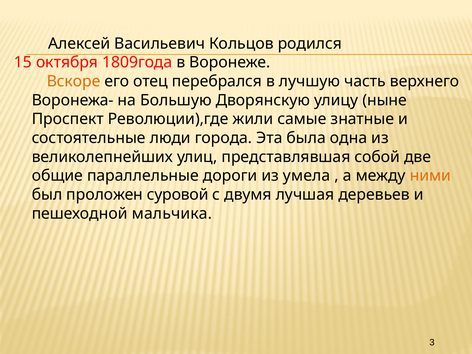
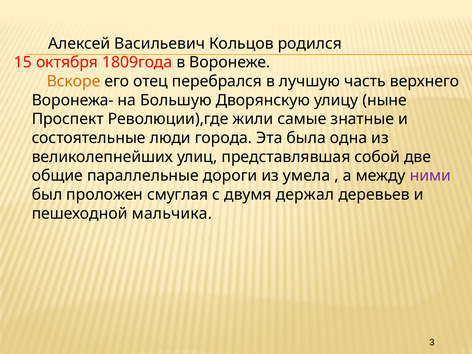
ними colour: orange -> purple (430, 176)
суровой: суровой -> смуглая (178, 195)
лучшая: лучшая -> держал (305, 195)
